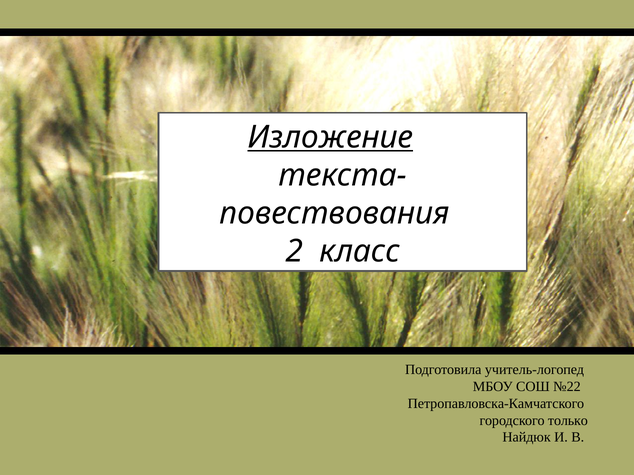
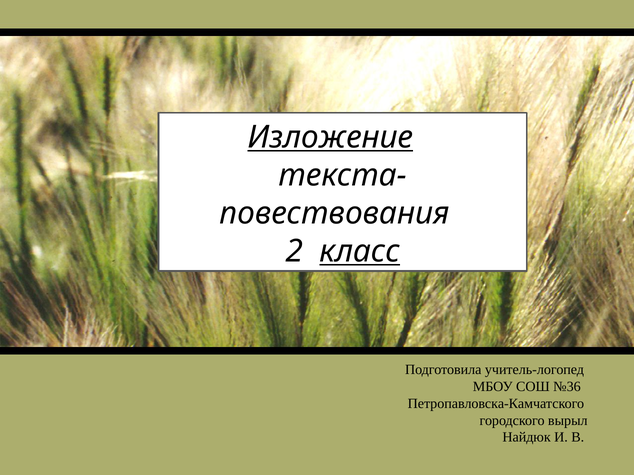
класс underline: none -> present (360, 251)
№22: №22 -> №36 (567, 387)
только: только -> вырыл (568, 421)
